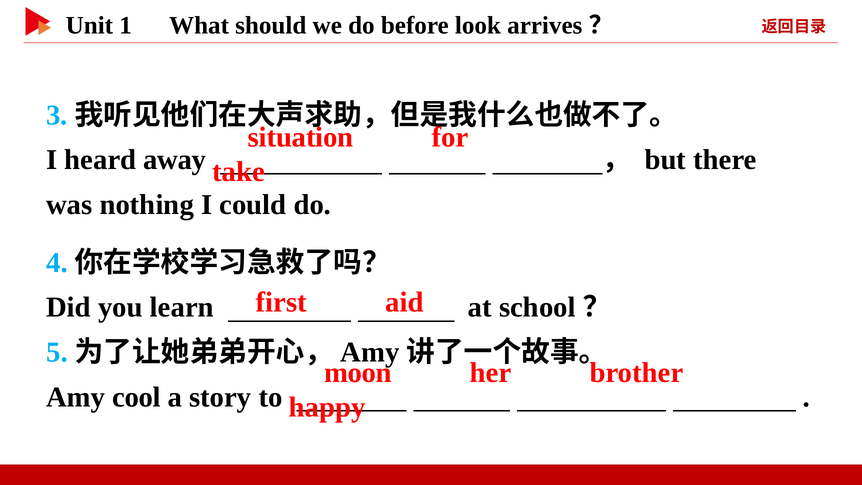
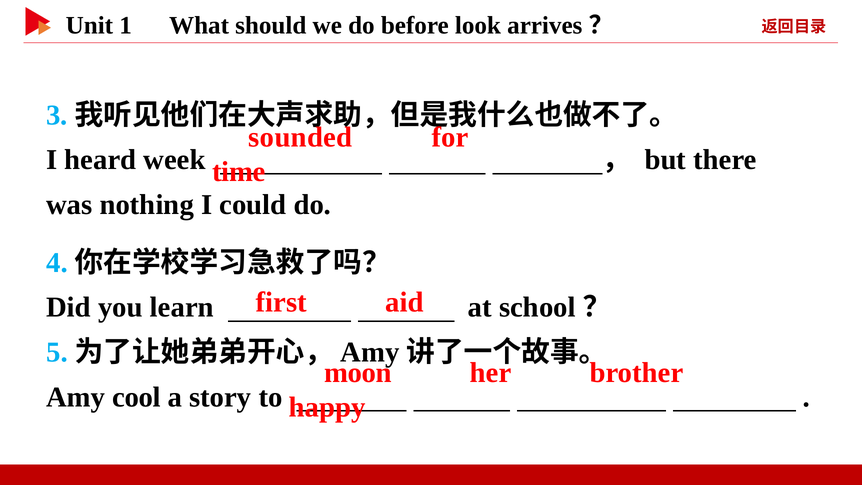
situation: situation -> sounded (300, 137)
away: away -> week (175, 160)
take: take -> time (239, 172)
